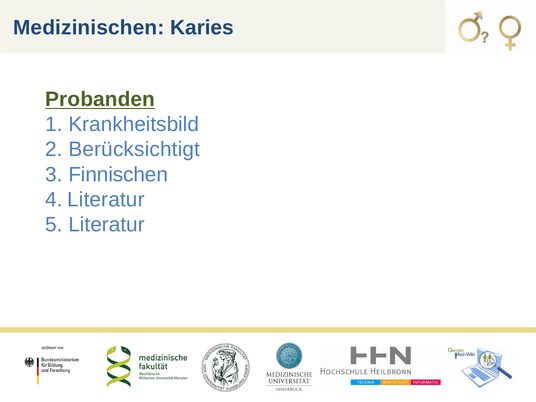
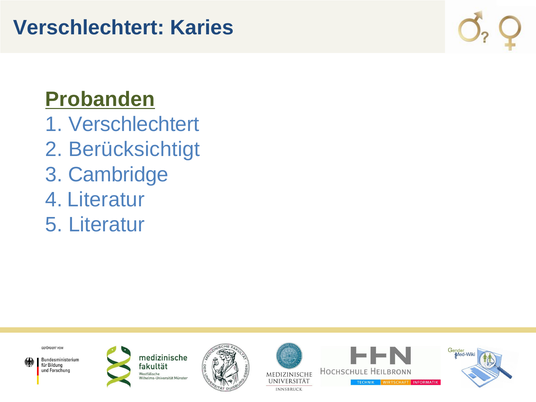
Medizinischen: Medizinischen -> Verschlechtert (89, 28)
1 Krankheitsbild: Krankheitsbild -> Verschlechtert (134, 124)
Finnischen: Finnischen -> Cambridge (118, 174)
